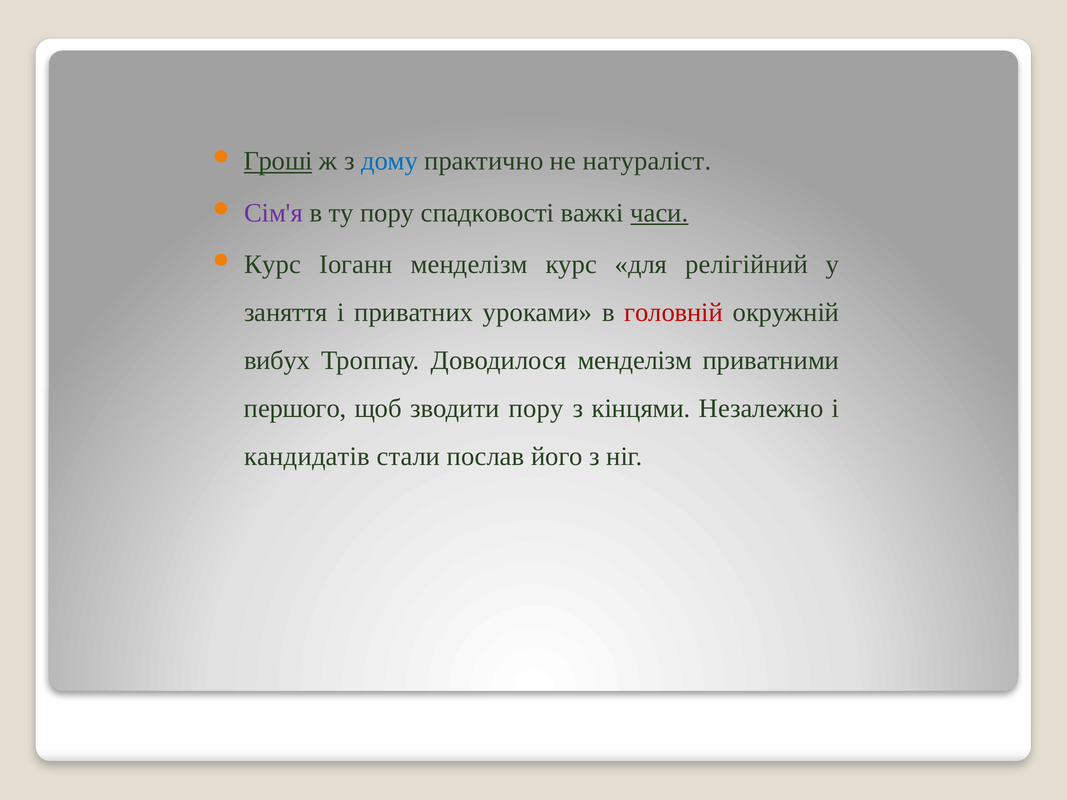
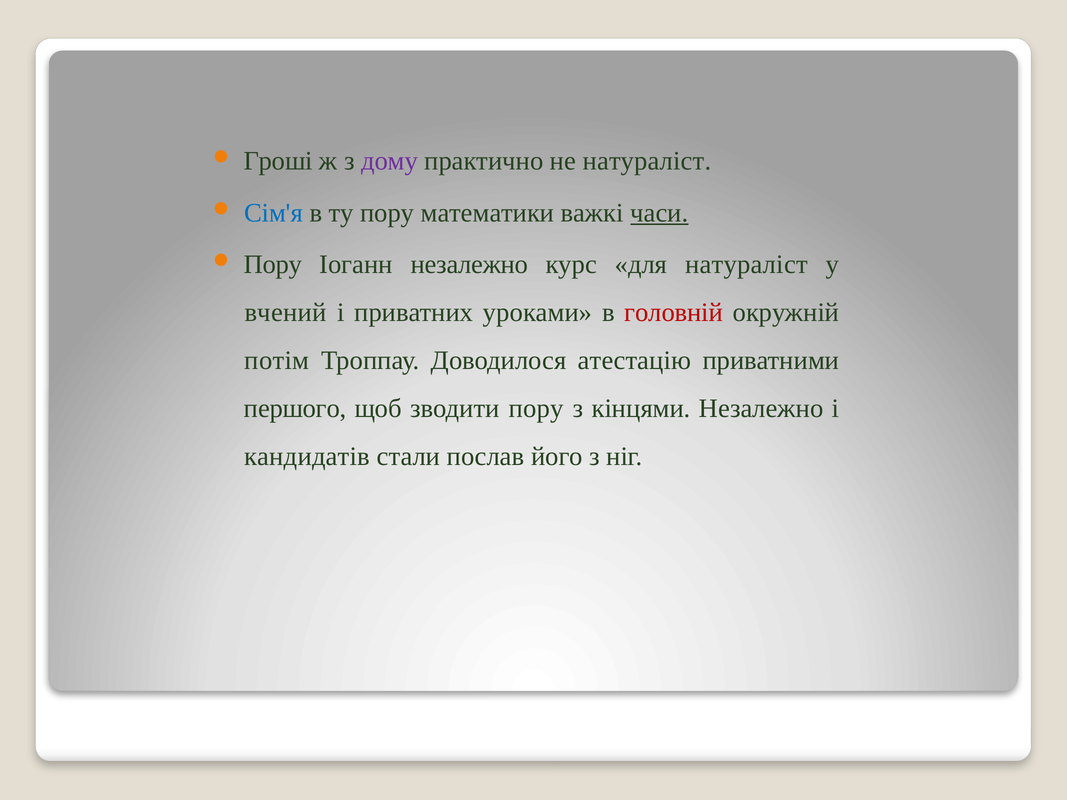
Гроші underline: present -> none (278, 161)
дому colour: blue -> purple (389, 161)
Сім'я colour: purple -> blue (274, 213)
спадковості: спадковості -> математики (488, 213)
Курс: Курс -> Пору (273, 265)
Іоганн менделізм: менделізм -> незалежно (469, 265)
для релігійний: релігійний -> натураліст (746, 265)
заняття: заняття -> вчений (286, 313)
вибух: вибух -> потім (277, 361)
Доводилося менделізм: менделізм -> атестацію (635, 361)
